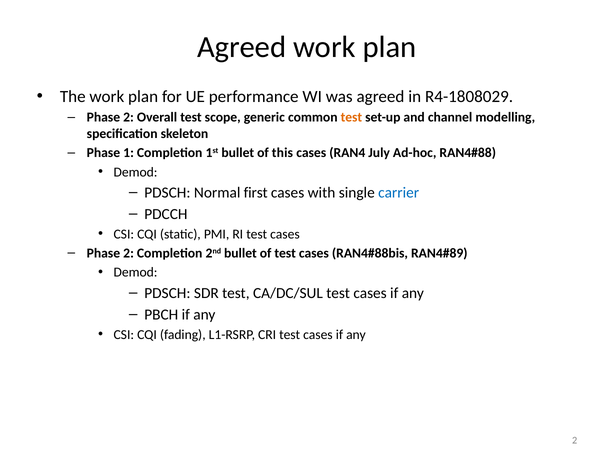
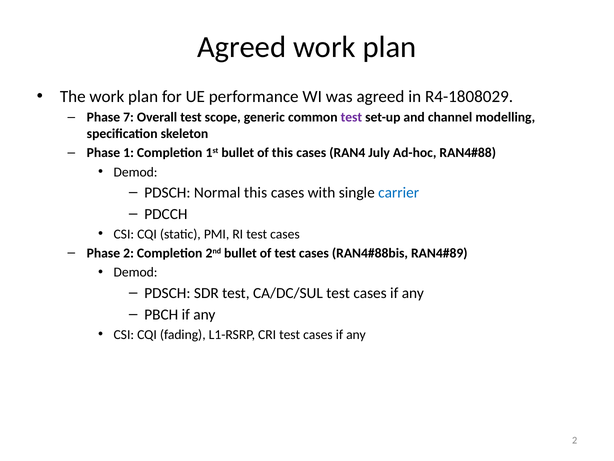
2: 2 -> 7 (129, 117)
test colour: orange -> purple (351, 117)
Normal first: first -> this (256, 192)
